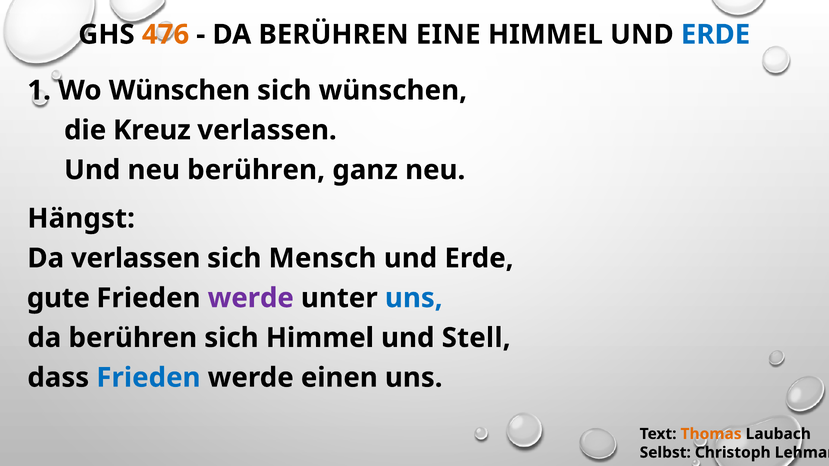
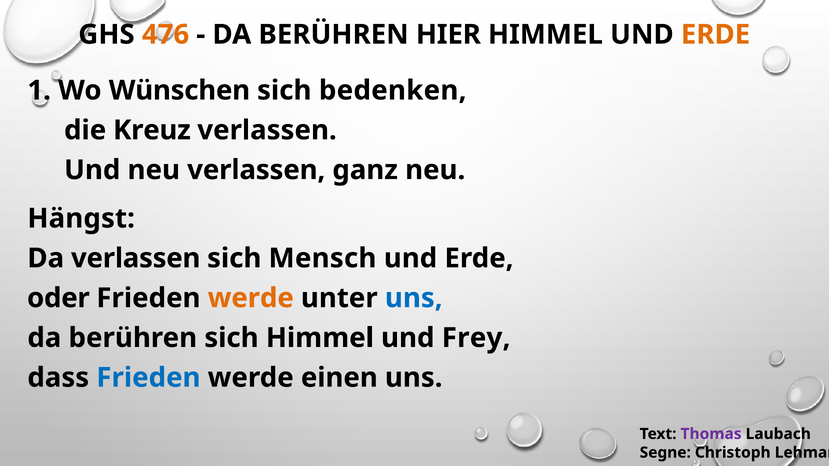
EINE: EINE -> HIER (448, 35)
ERDE colour: blue -> orange (716, 35)
sich wünschen: wünschen -> bedenken (393, 90)
neu berühren: berühren -> verlassen (256, 170)
gute: gute -> oder (58, 298)
werde colour: purple -> orange (251, 298)
Stell: Stell -> Frey (476, 338)
Thomas colour: orange -> purple (711, 434)
Selbst: Selbst -> Segne (665, 453)
